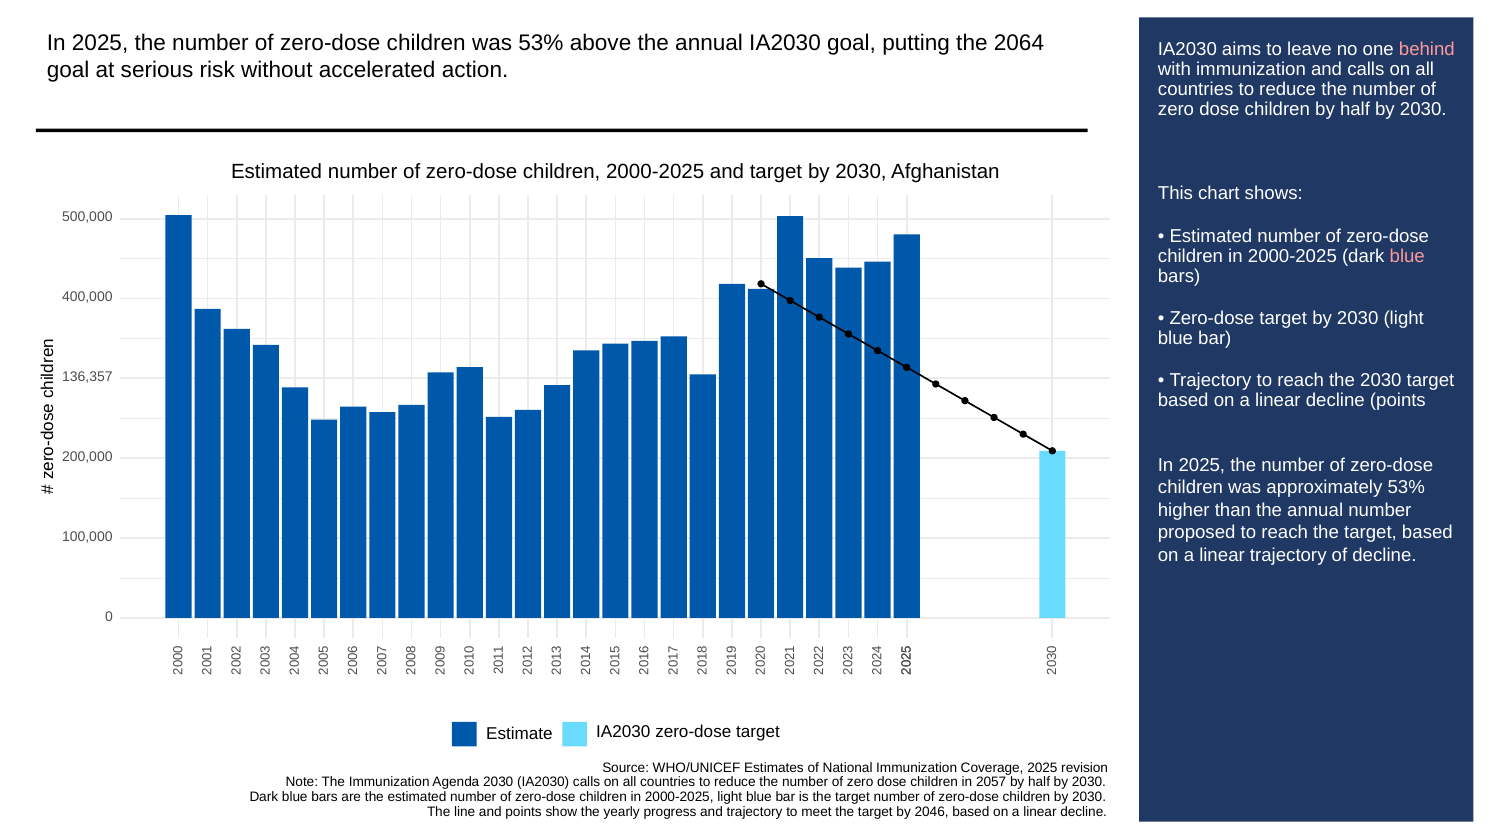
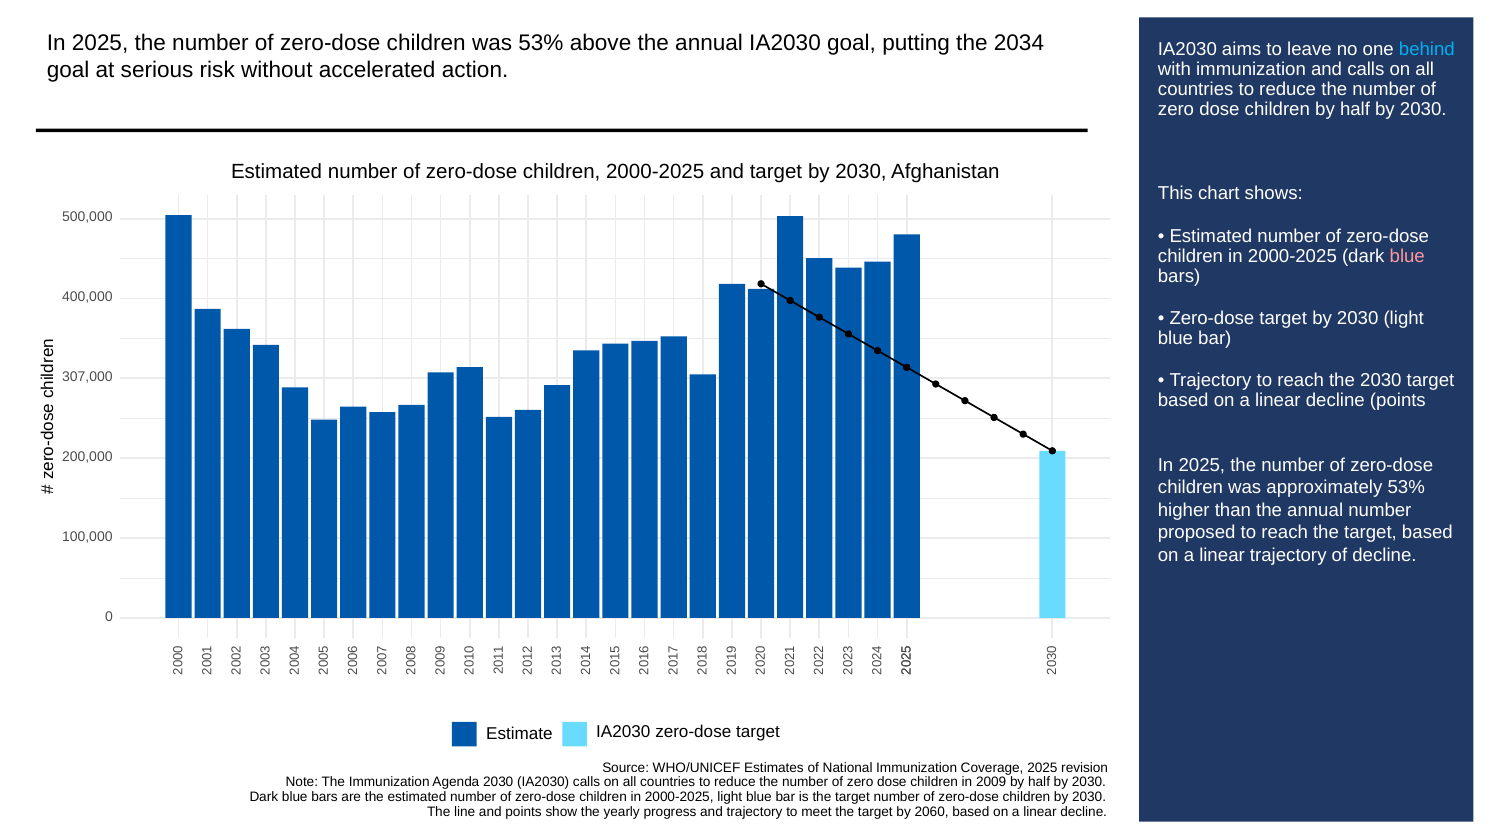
2064: 2064 -> 2034 (1019, 43)
behind colour: pink -> light blue (1427, 49)
136,357: 136,357 -> 307,000 (87, 377)
2057: 2057 -> 2009 (991, 782)
2046: 2046 -> 2060 (932, 812)
